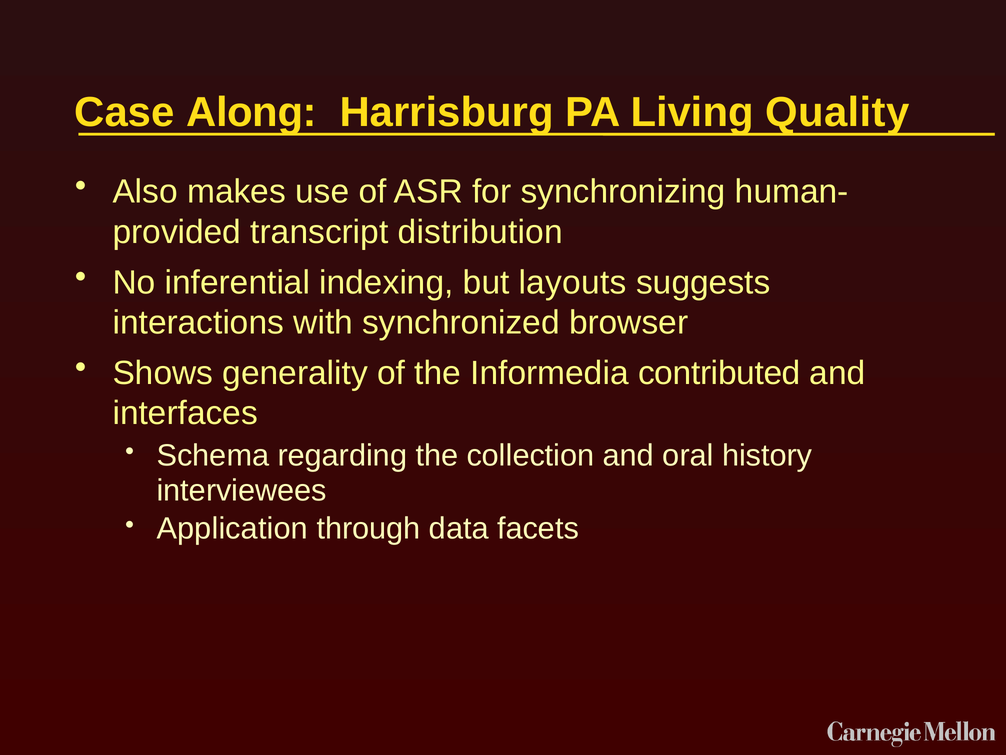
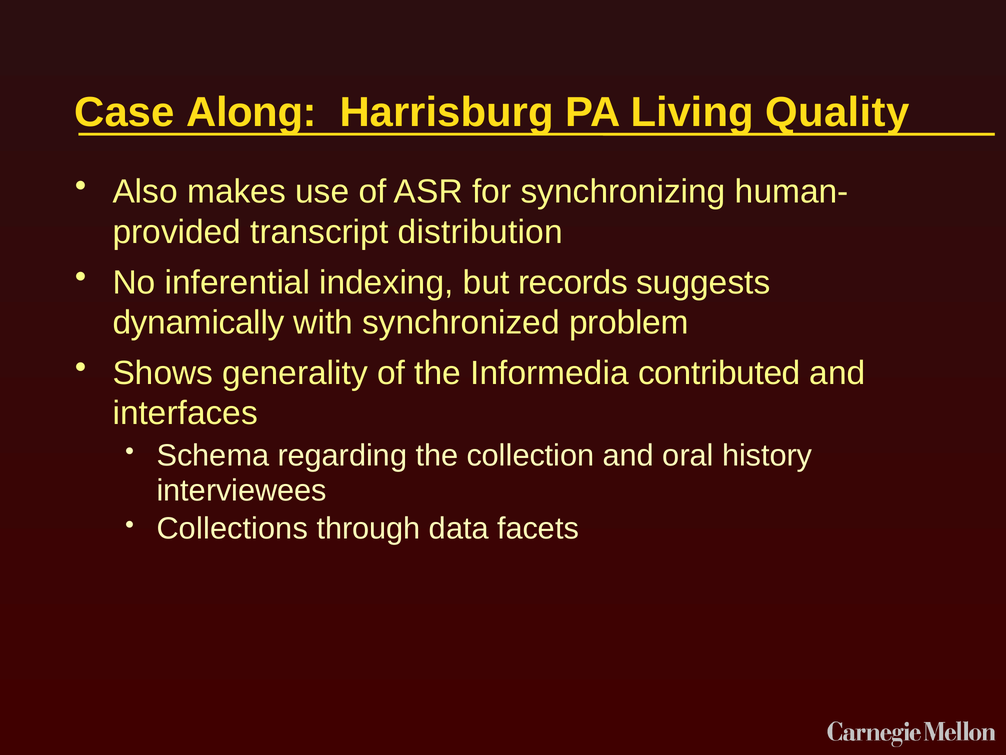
layouts: layouts -> records (573, 282)
interactions: interactions -> dynamically (198, 322)
browser: browser -> problem (629, 322)
Application: Application -> Collections (232, 528)
